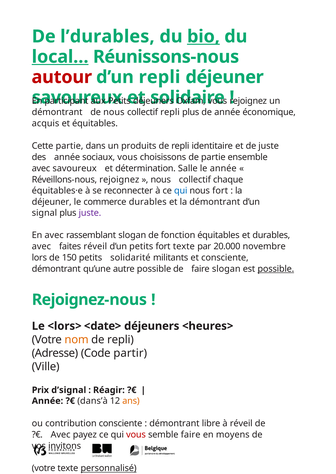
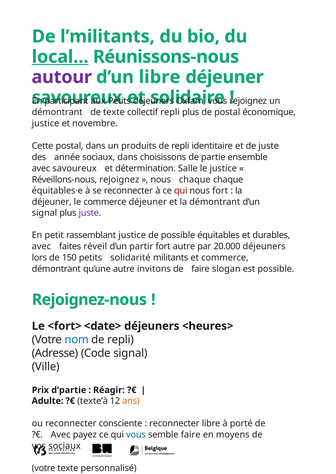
l’durables: l’durables -> l’militants (108, 36)
bio underline: present -> none (203, 36)
autour colour: red -> purple (62, 77)
d’un repli: repli -> libre (160, 77)
de nous: nous -> texte (114, 112)
de année: année -> postal (227, 112)
acquis: acquis -> justice (46, 123)
et équitables: équitables -> novembre (95, 123)
Cette partie: partie -> postal (70, 146)
sociaux vous: vous -> dans (127, 157)
le année: année -> justice (223, 168)
collectif: collectif -> chaque (195, 179)
qui colour: blue -> red (181, 191)
commerce durables: durables -> déjeuner (148, 202)
En avec: avec -> petit (54, 235)
rassemblant slogan: slogan -> justice (132, 235)
de fonction: fonction -> possible (178, 235)
d’un petits: petits -> partir (141, 246)
fort texte: texte -> autre (184, 246)
20.000 novembre: novembre -> déjeuners (264, 246)
et consciente: consciente -> commerce (225, 257)
autre possible: possible -> invitons (154, 269)
possible underline: present -> none (276, 269)
<lors>: <lors> -> <fort> (65, 326)
nom colour: orange -> blue (77, 339)
Code partir: partir -> signal (130, 353)
d’signal: d’signal -> d’partie (69, 390)
Année: Année -> Adulte (48, 400)
dans’à: dans’à -> texte’à (93, 400)
ou contribution: contribution -> reconnecter (71, 423)
démontrant: démontrant -> reconnecter (174, 423)
à réveil: réveil -> porté (241, 423)
vous colour: red -> blue (136, 434)
vos invitons: invitons -> sociaux (65, 445)
personnalisé underline: present -> none (109, 468)
